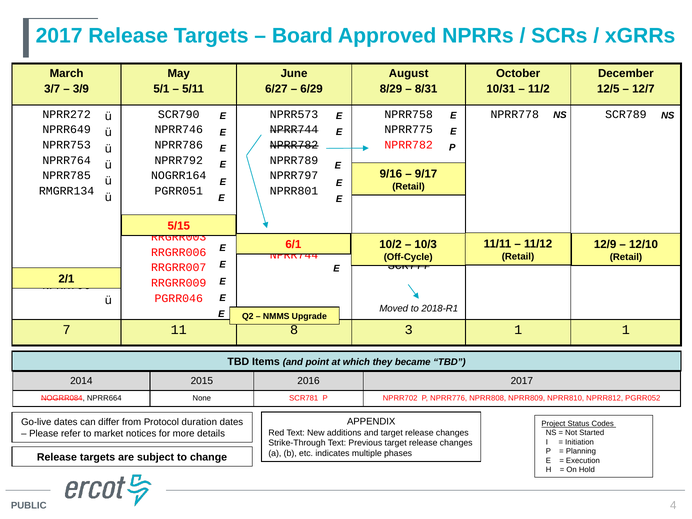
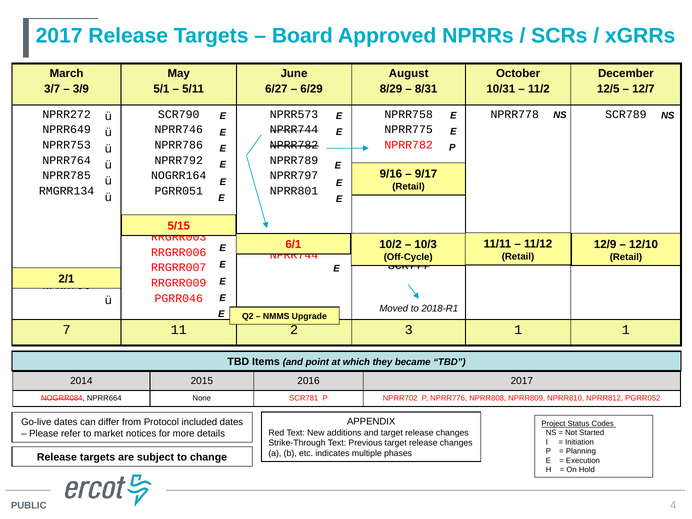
8: 8 -> 2 (294, 330)
duration: duration -> included (199, 422)
